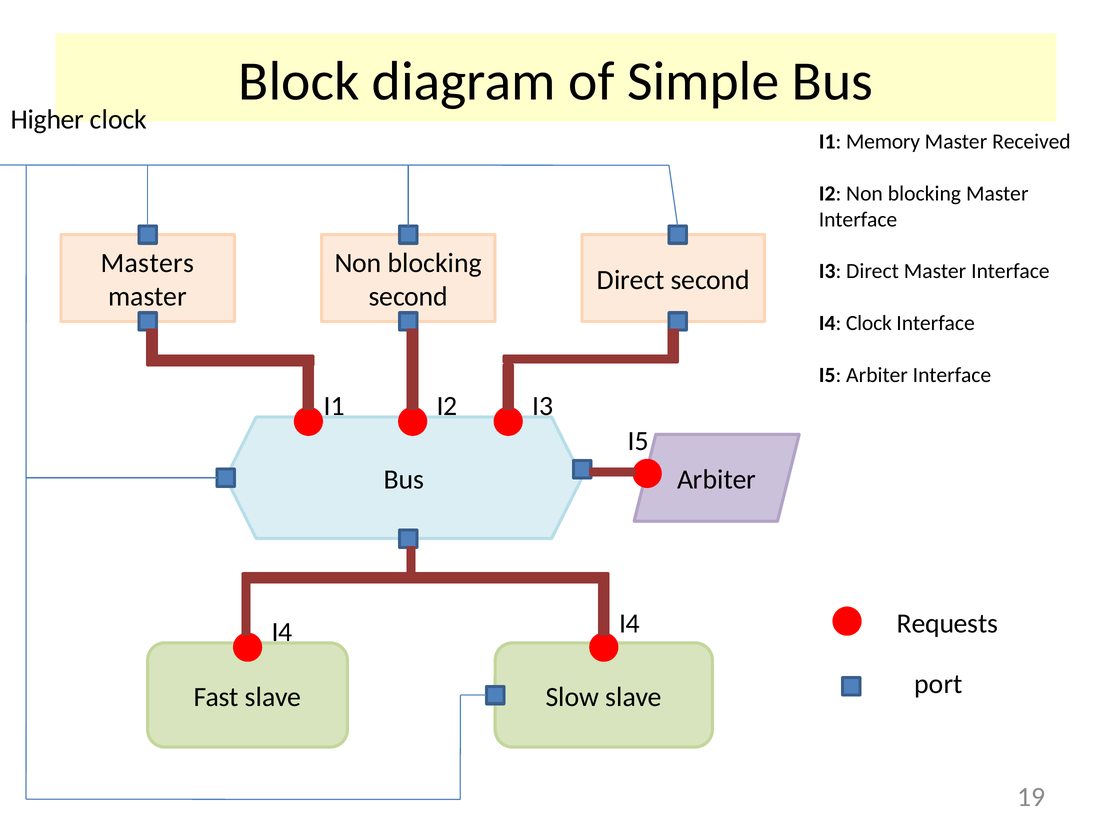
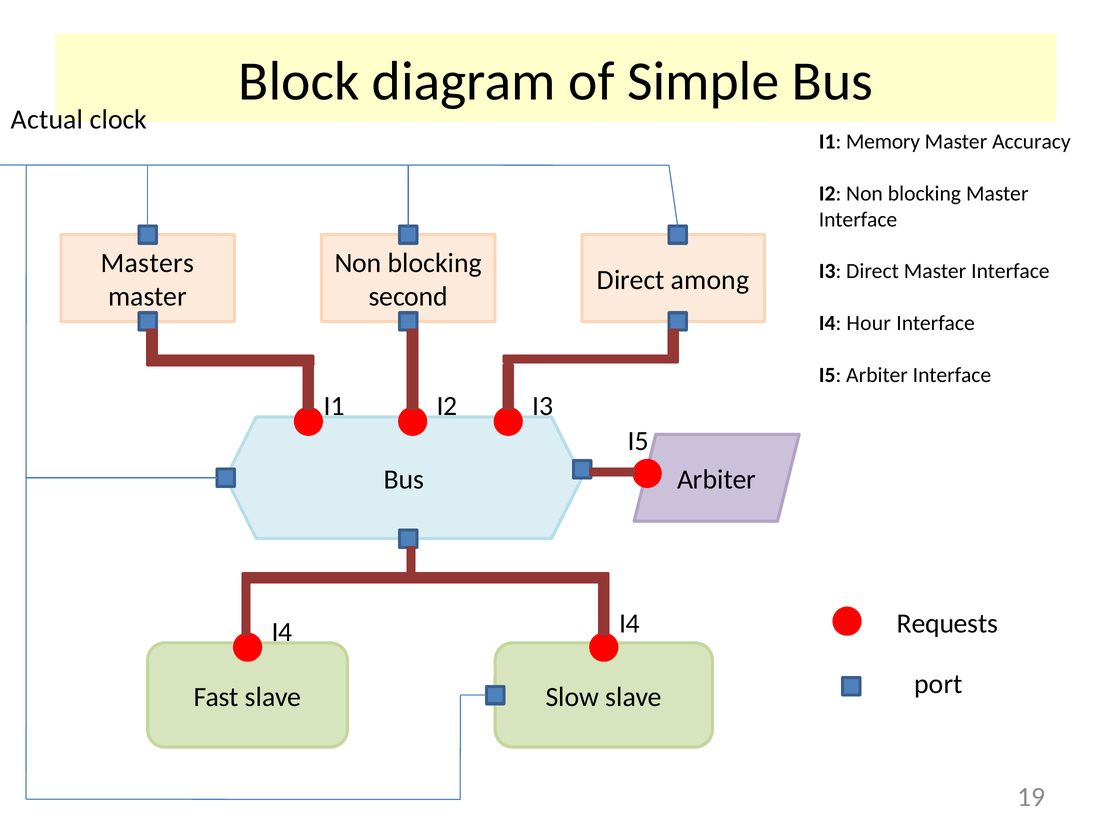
Higher: Higher -> Actual (47, 120)
Received: Received -> Accuracy (1031, 142)
Direct second: second -> among (710, 280)
I4 Clock: Clock -> Hour (869, 323)
